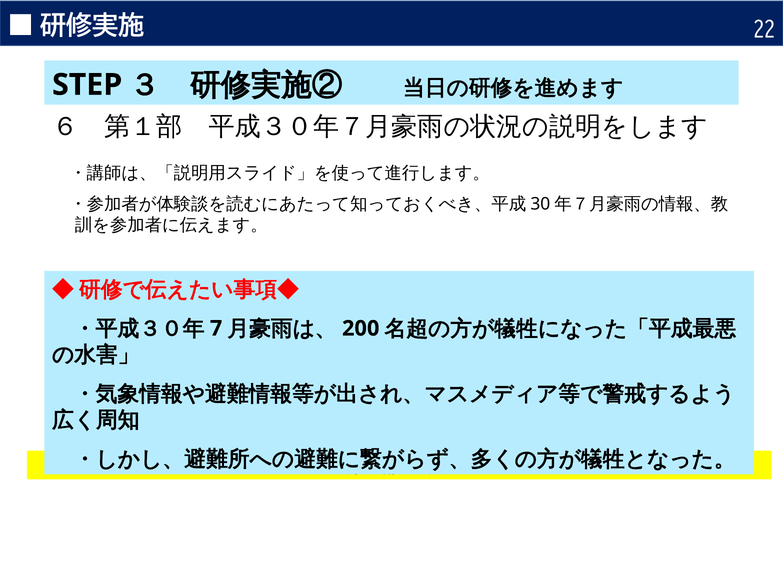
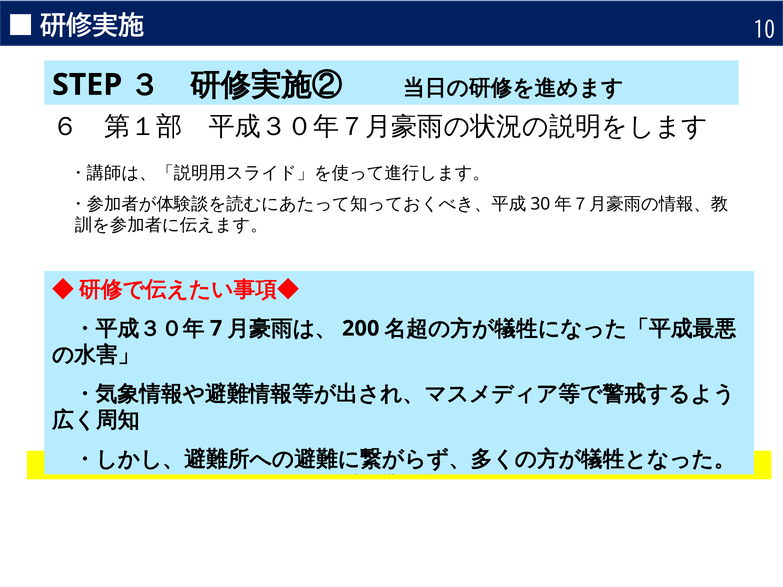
22: 22 -> 10 (764, 30)
